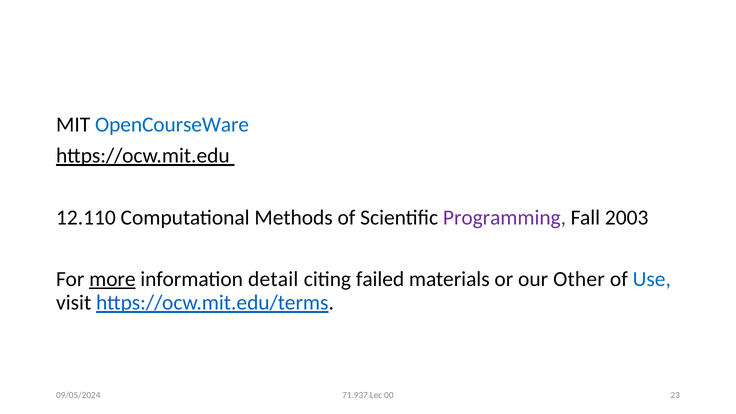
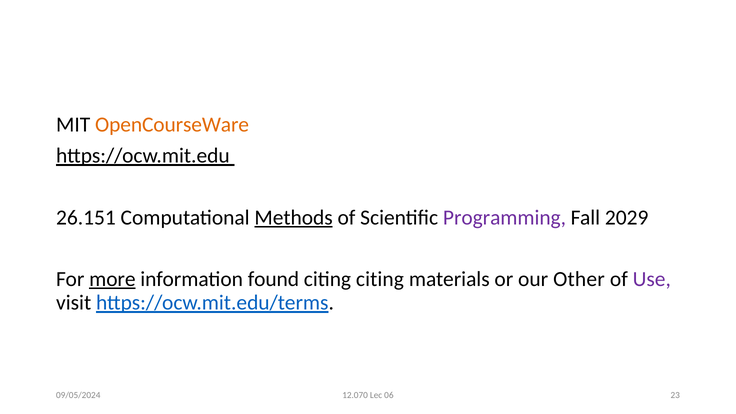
OpenCourseWare colour: blue -> orange (172, 124)
12.110: 12.110 -> 26.151 (86, 217)
Methods underline: none -> present (294, 217)
2003: 2003 -> 2029 (627, 217)
detail: detail -> found (273, 279)
citing failed: failed -> citing (380, 279)
Use colour: blue -> purple (652, 279)
71.937: 71.937 -> 12.070 (355, 395)
00: 00 -> 06 (389, 395)
